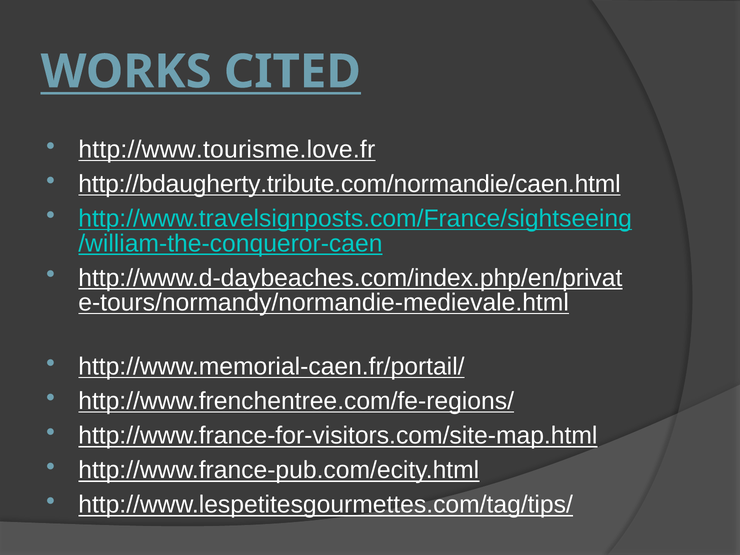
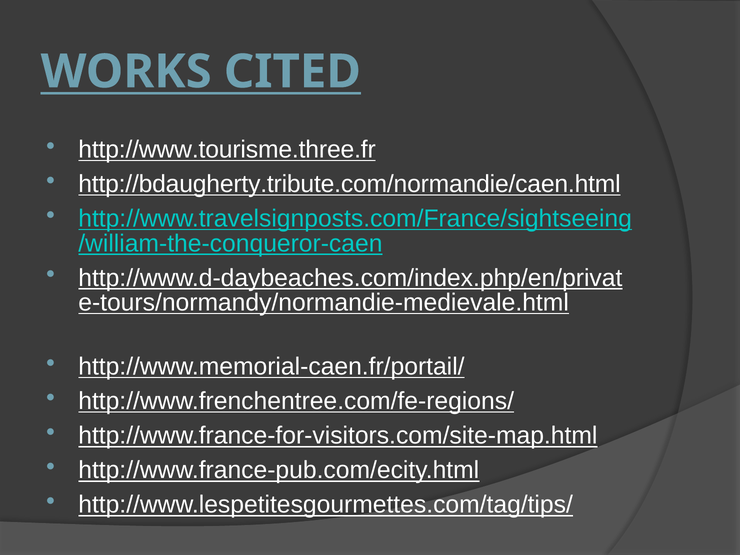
http://www.tourisme.love.fr: http://www.tourisme.love.fr -> http://www.tourisme.three.fr (227, 150)
